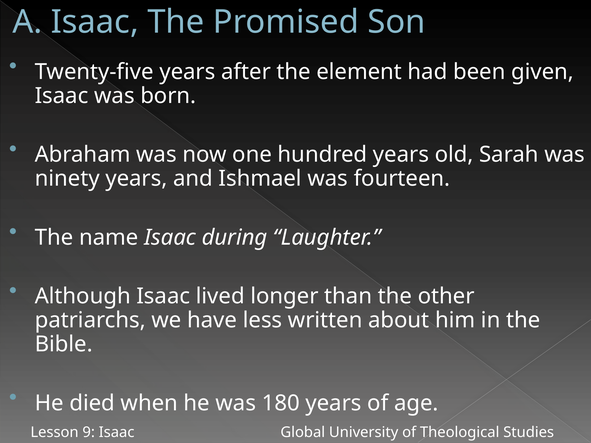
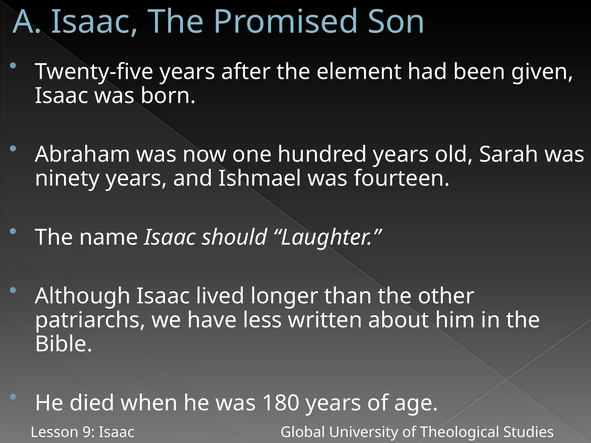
during: during -> should (235, 238)
